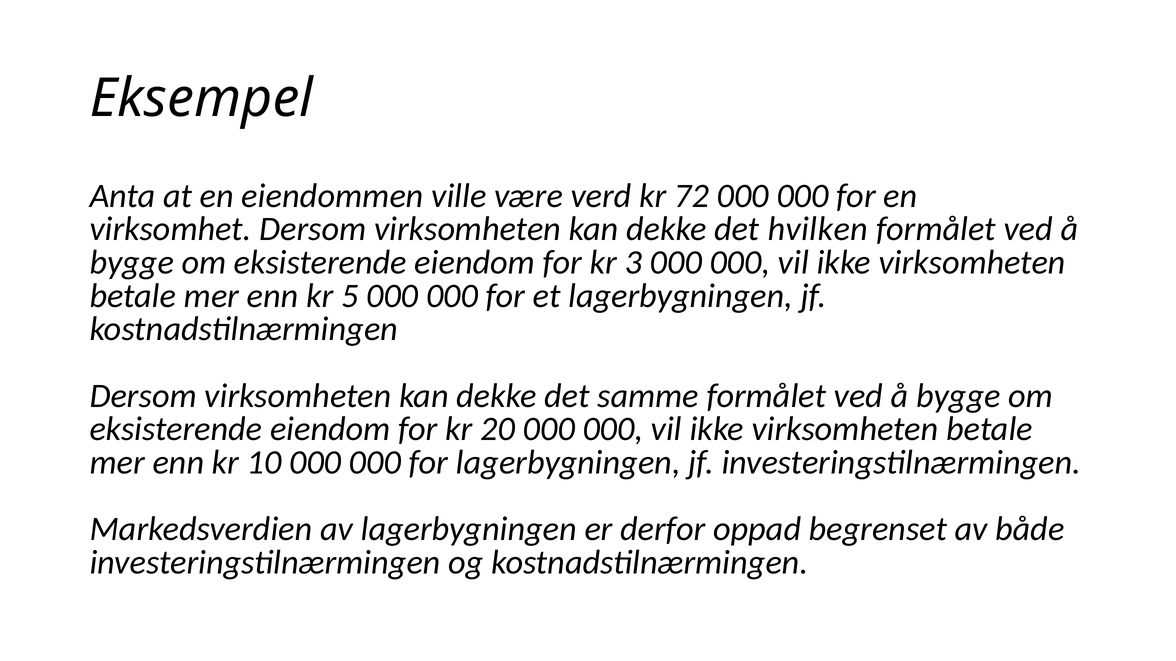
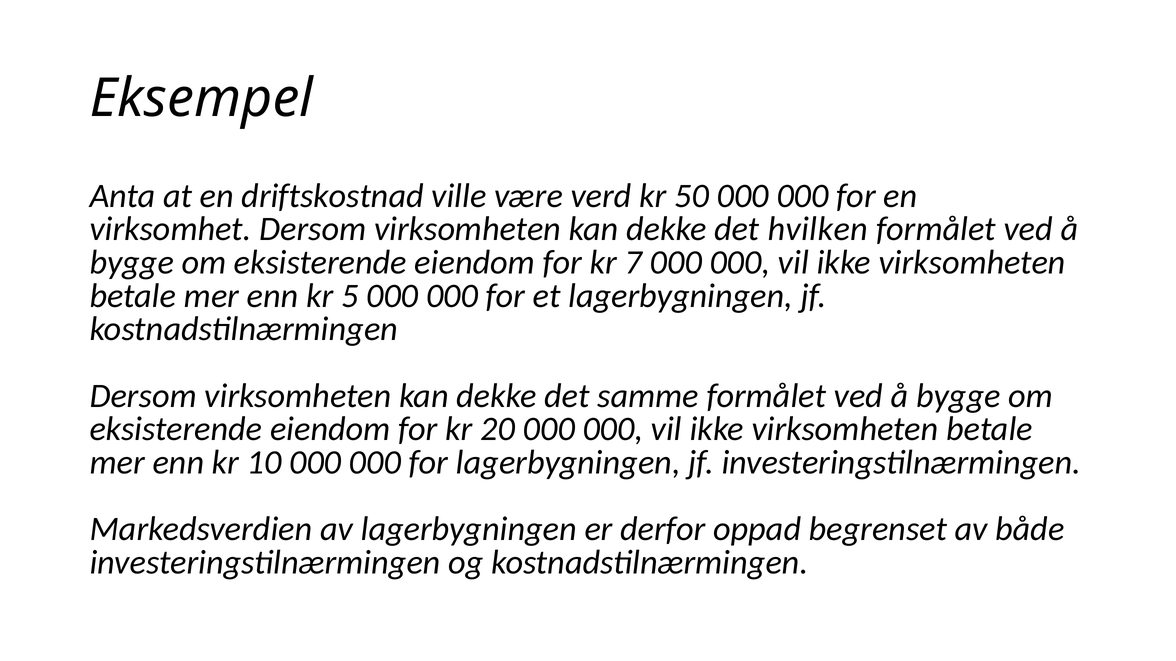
eiendommen: eiendommen -> driftskostnad (333, 196)
72: 72 -> 50 (692, 196)
3: 3 -> 7 (633, 263)
